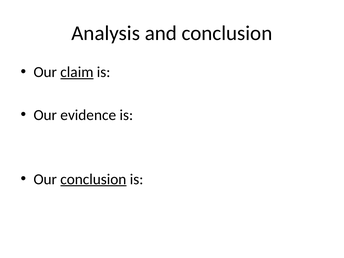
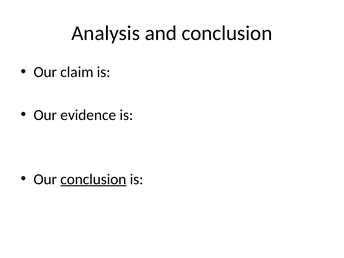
claim underline: present -> none (77, 72)
